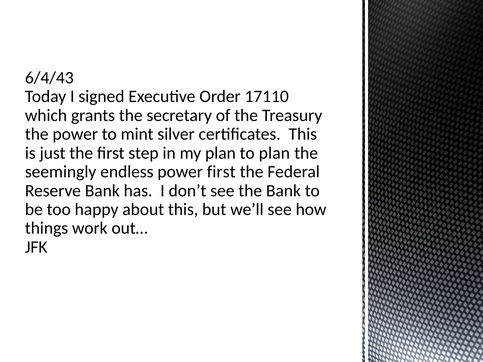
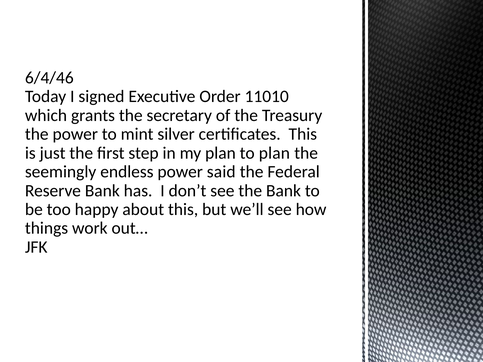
6/4/43: 6/4/43 -> 6/4/46 (49, 78)
17110: 17110 -> 11010 (267, 97)
power first: first -> said (221, 172)
